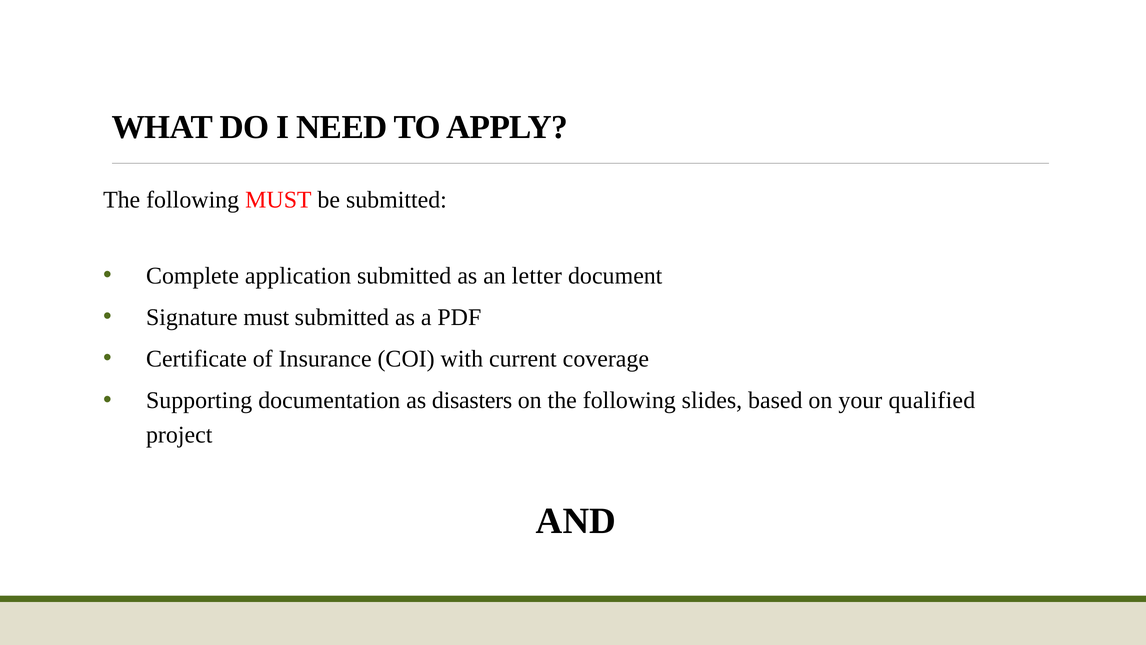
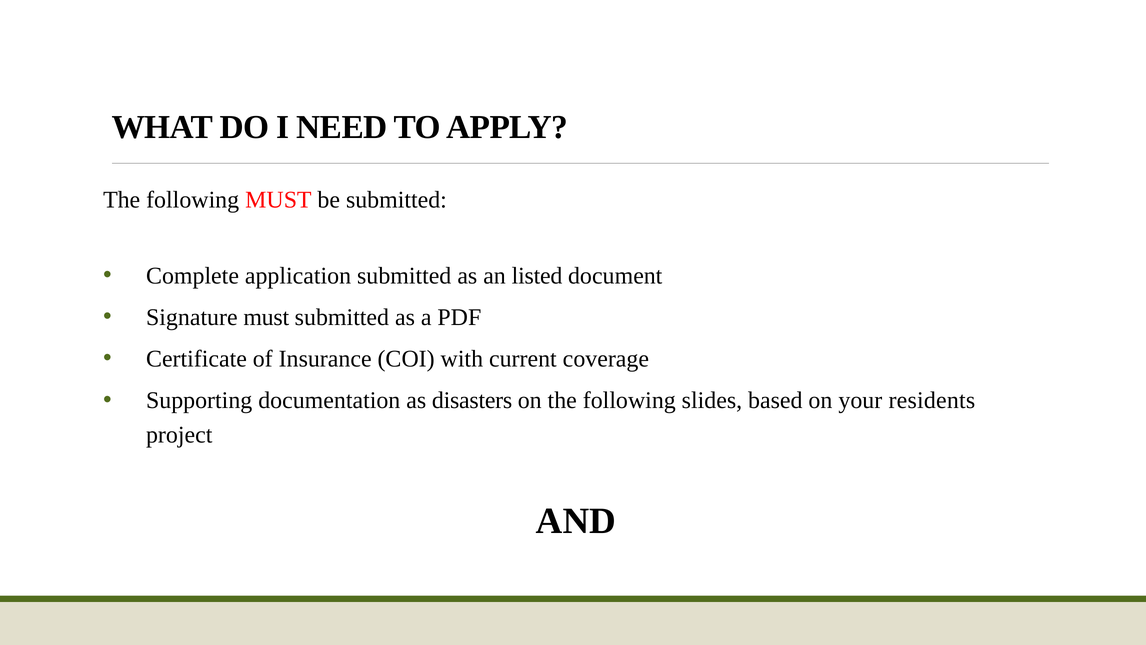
letter: letter -> listed (537, 276)
qualified: qualified -> residents (932, 400)
